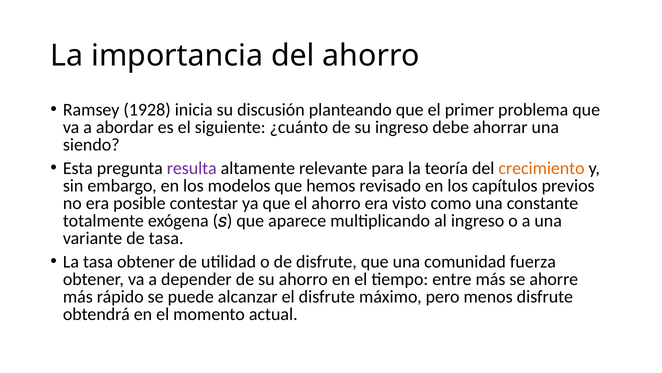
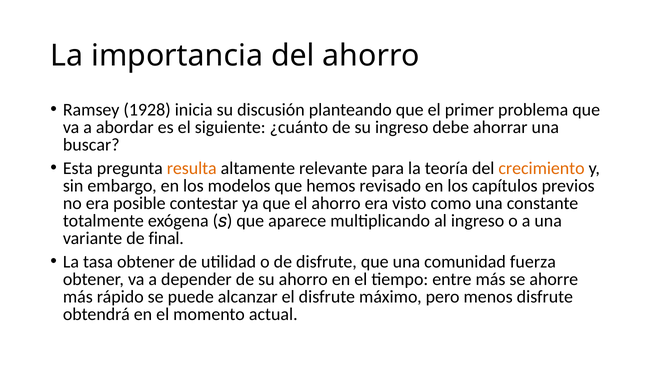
siendo: siendo -> buscar (91, 144)
resulta colour: purple -> orange (192, 168)
de tasa: tasa -> final (166, 238)
